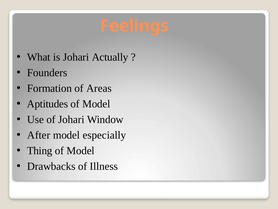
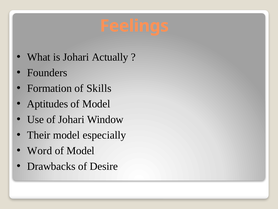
Areas: Areas -> Skills (99, 88)
After: After -> Their (39, 135)
Thing: Thing -> Word (40, 150)
Illness: Illness -> Desire (104, 166)
